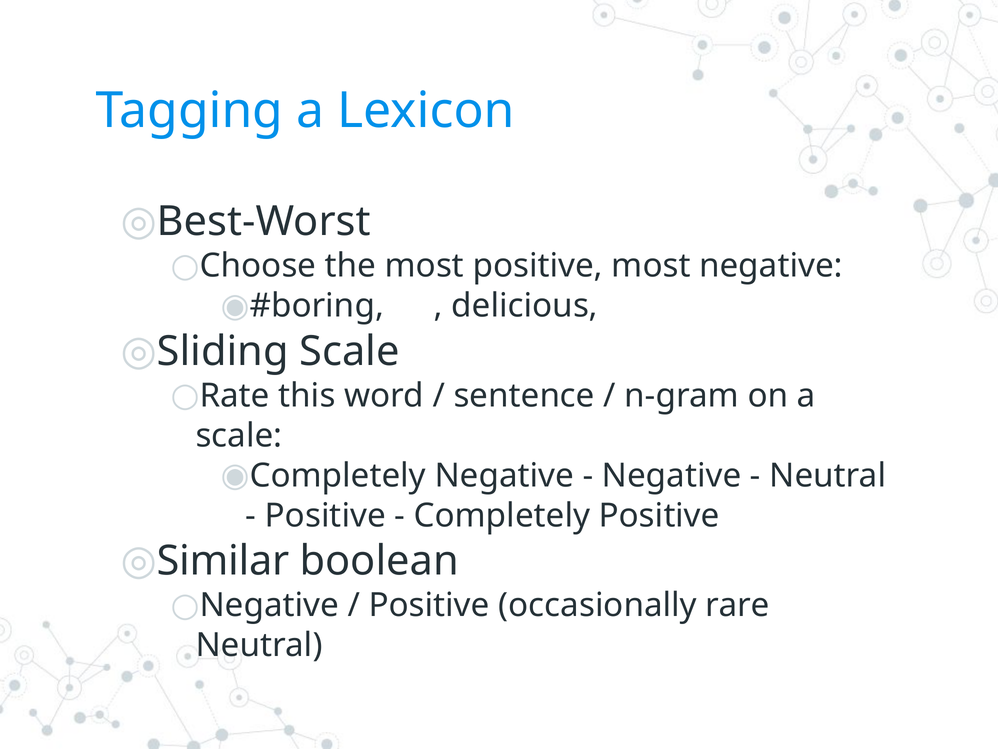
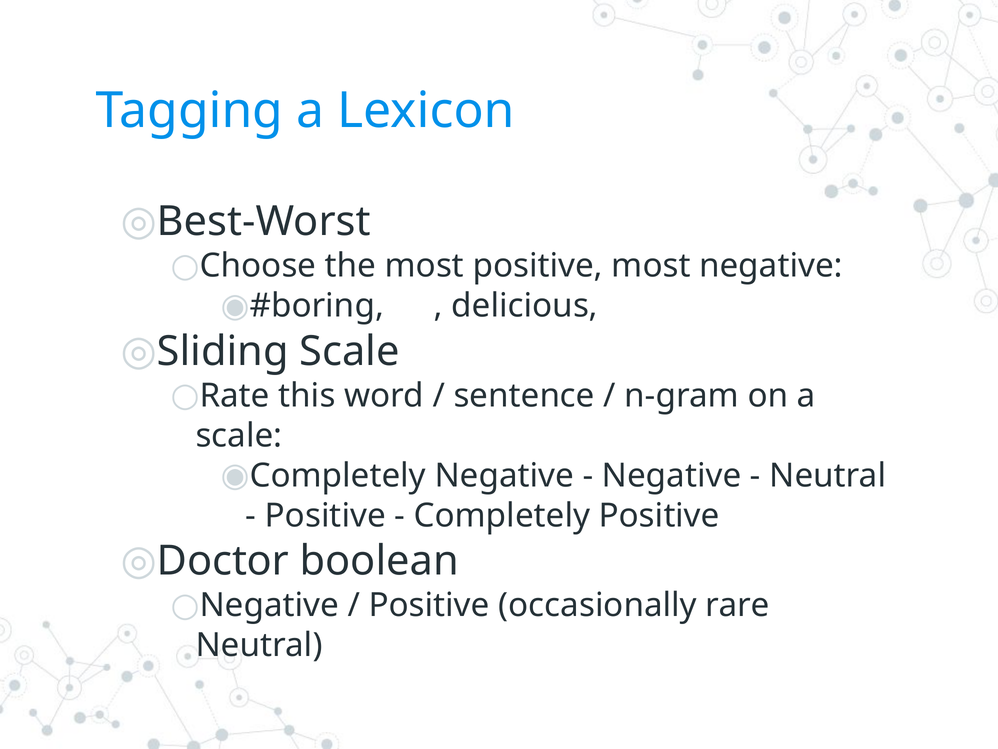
Similar: Similar -> Doctor (223, 561)
